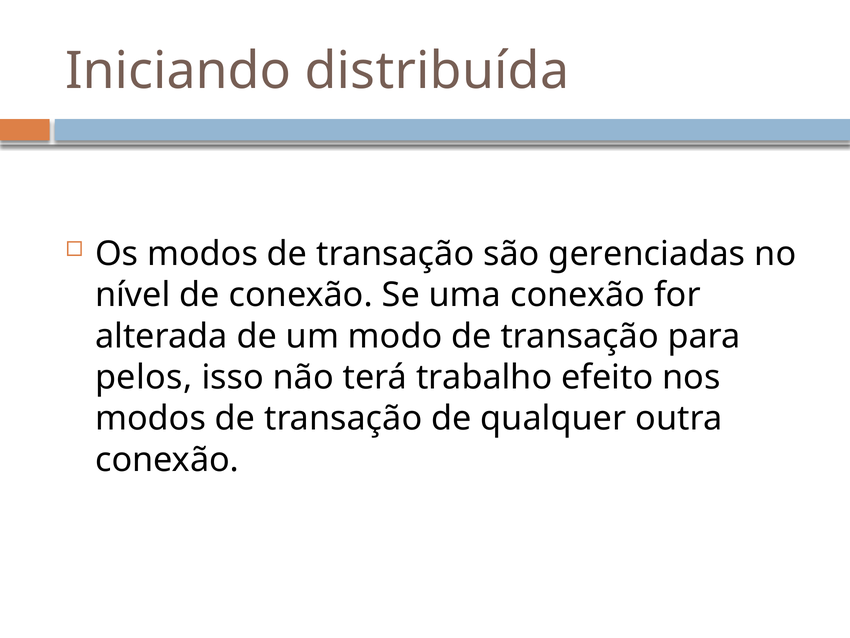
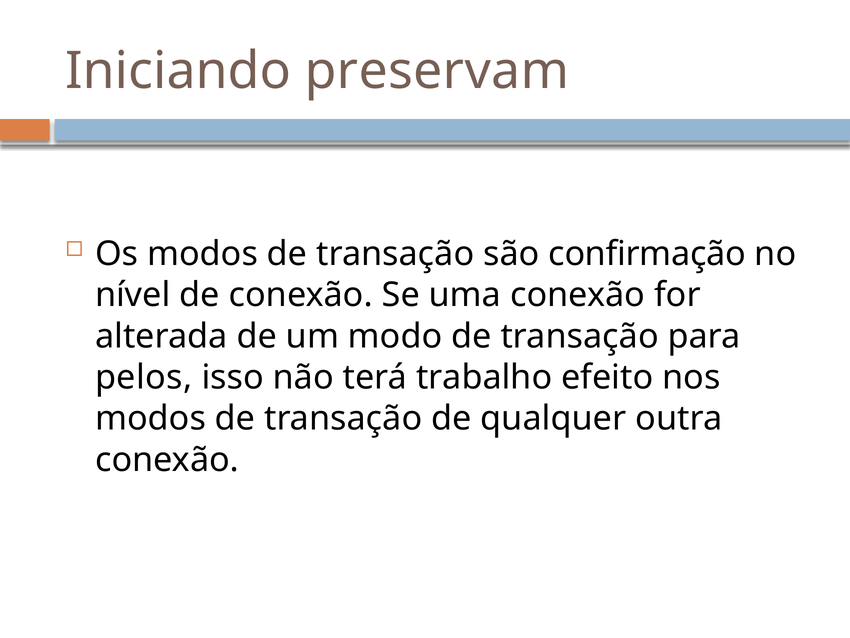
distribuída: distribuída -> preservam (437, 71)
gerenciadas: gerenciadas -> confirmação (647, 254)
